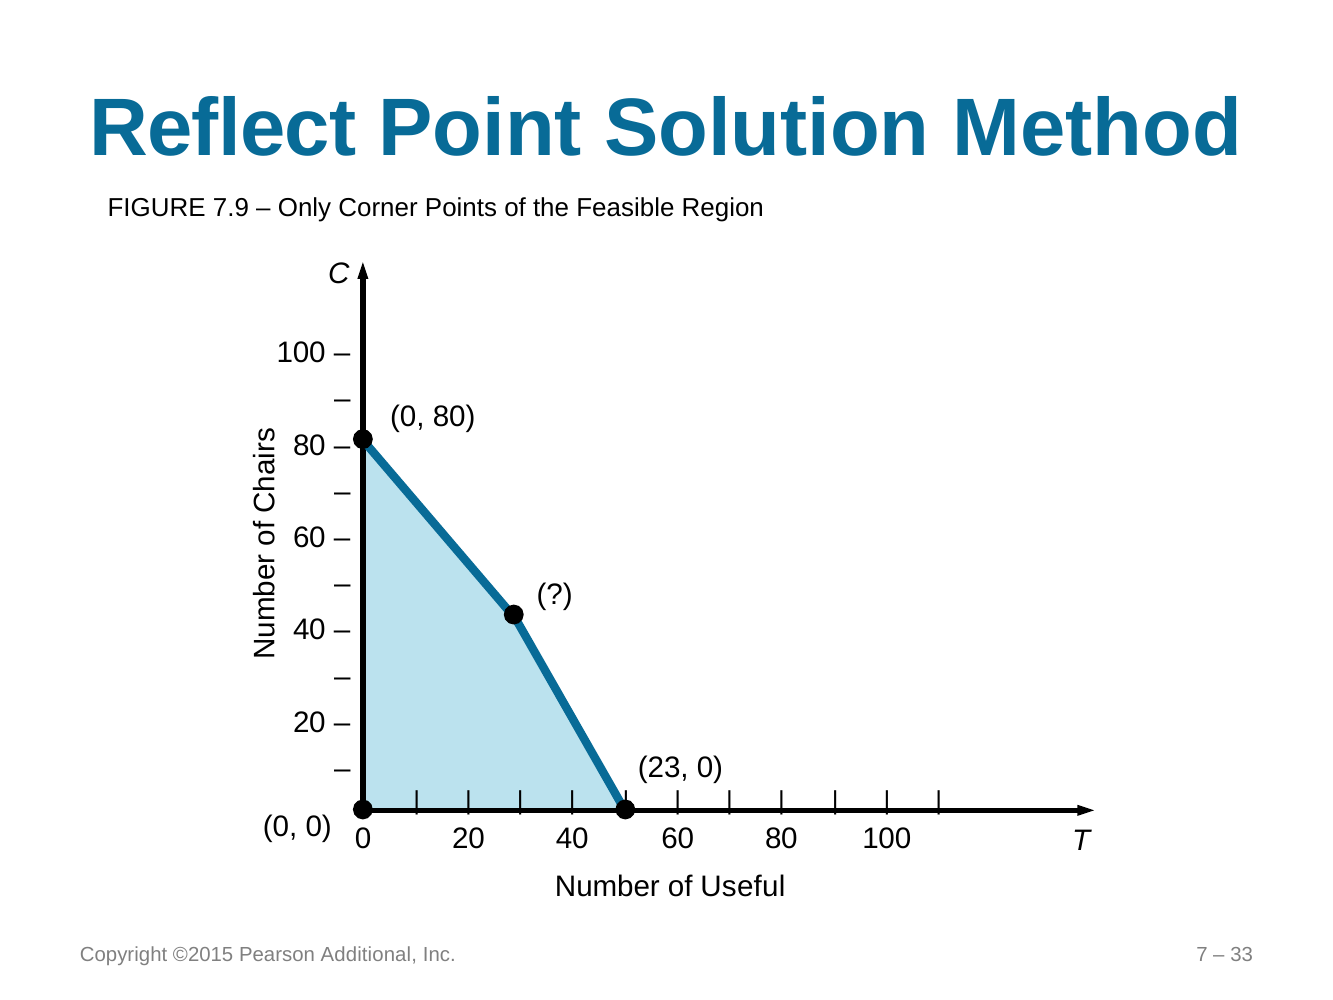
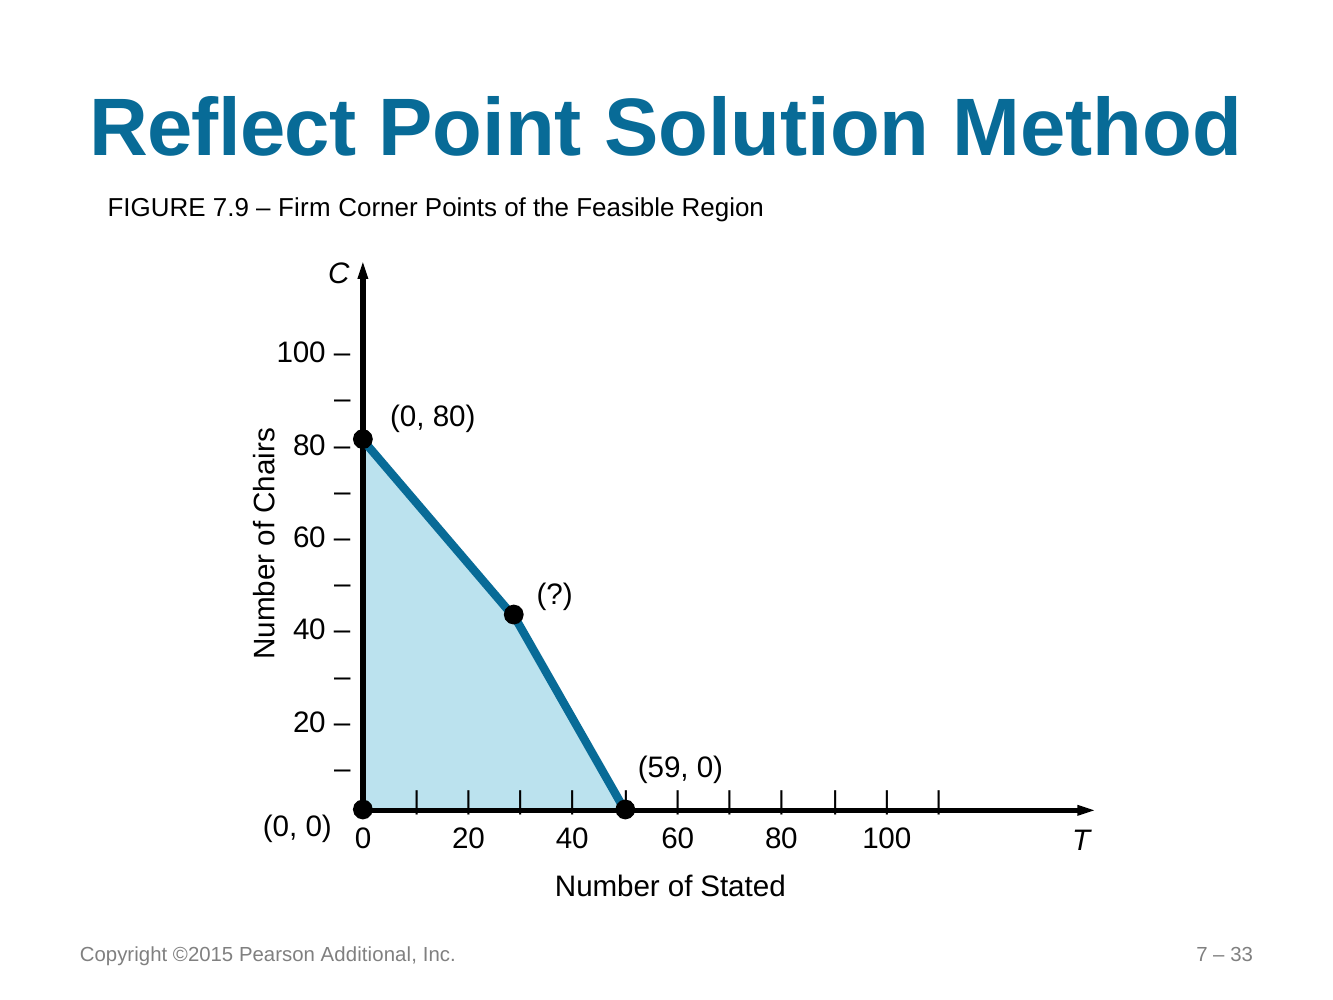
Only: Only -> Firm (304, 208)
23: 23 -> 59 (663, 768)
Useful: Useful -> Stated (743, 886)
